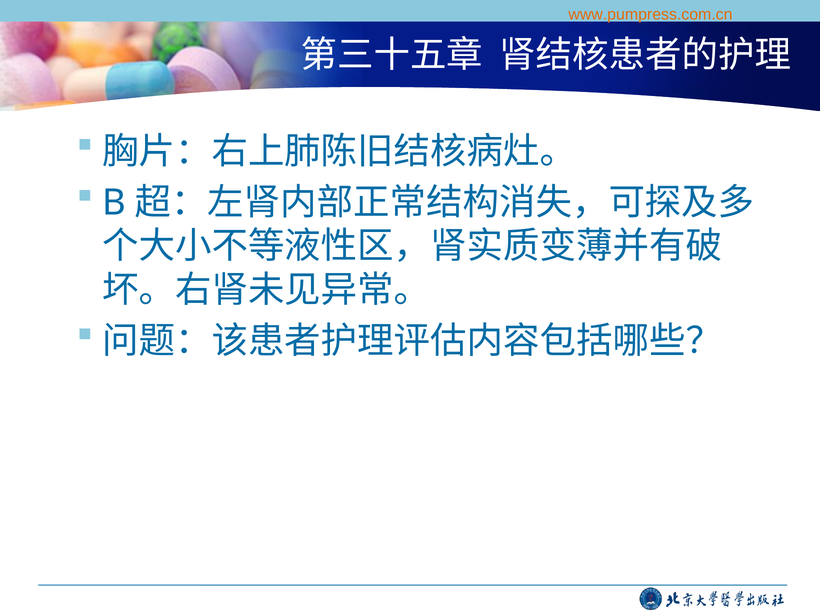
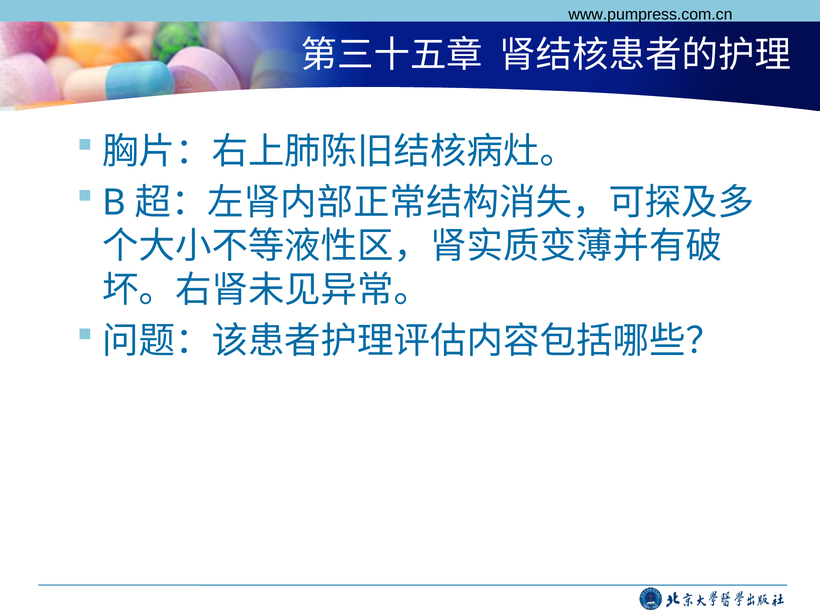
www.pumpress.com.cn colour: orange -> black (650, 15)
